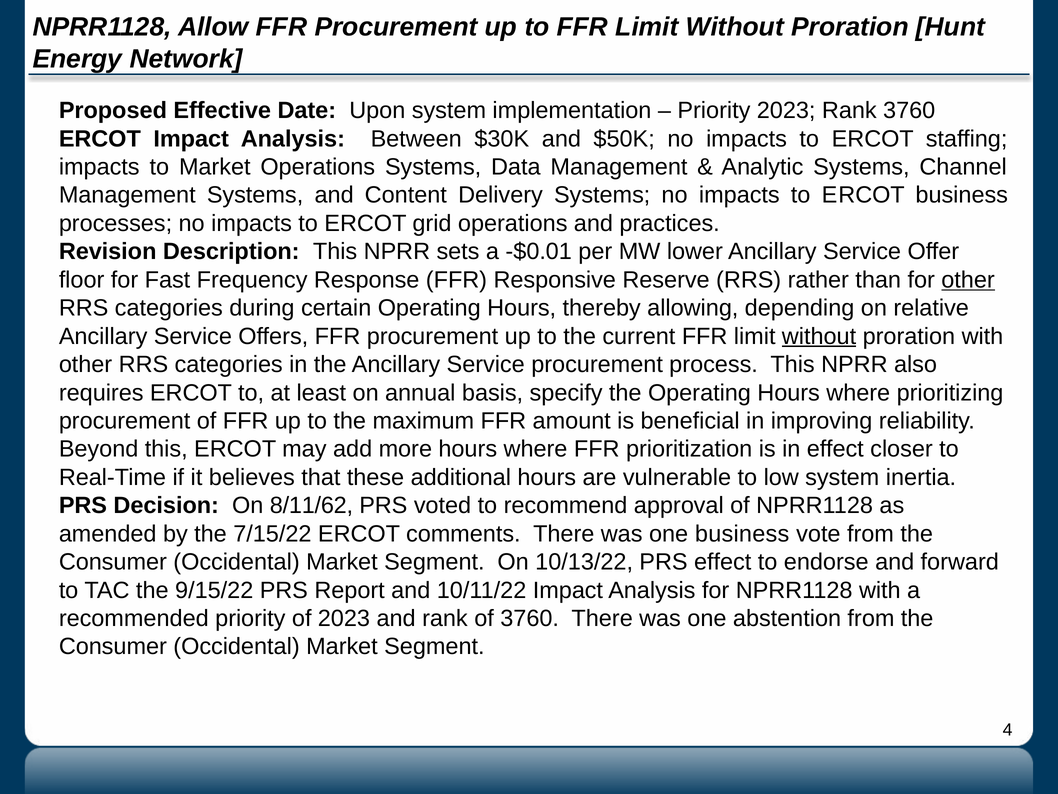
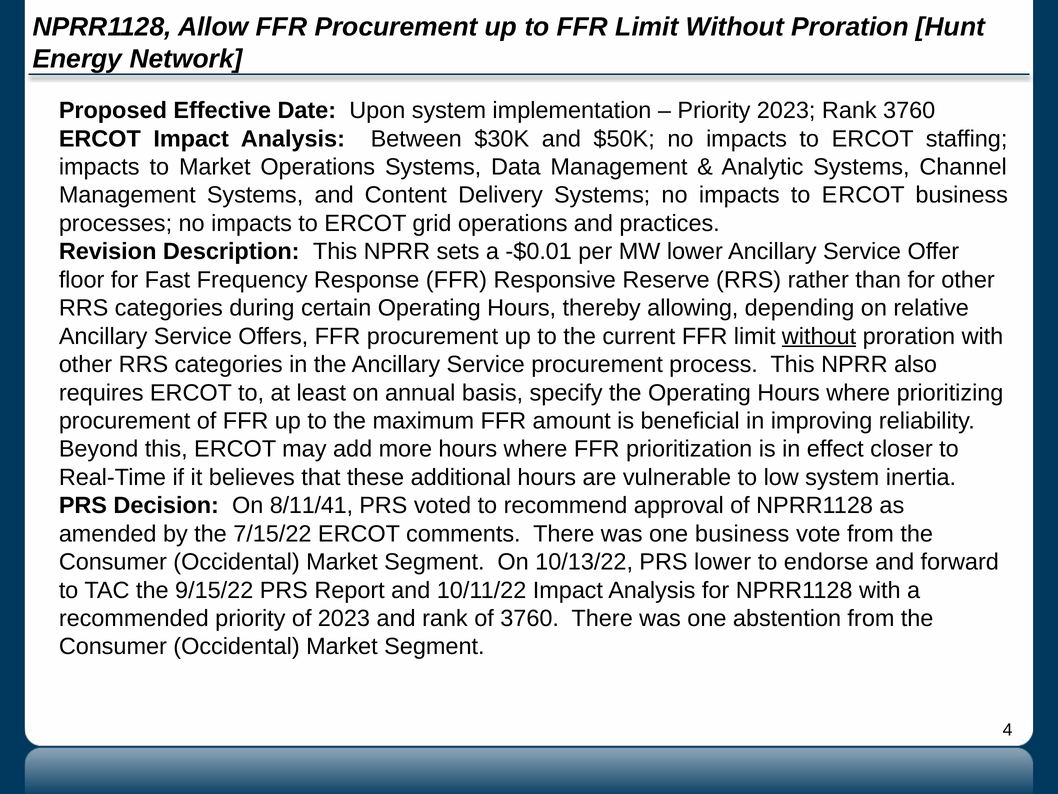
other underline: present -> none (968, 280)
8/11/62: 8/11/62 -> 8/11/41 (311, 505)
PRS effect: effect -> lower (723, 562)
